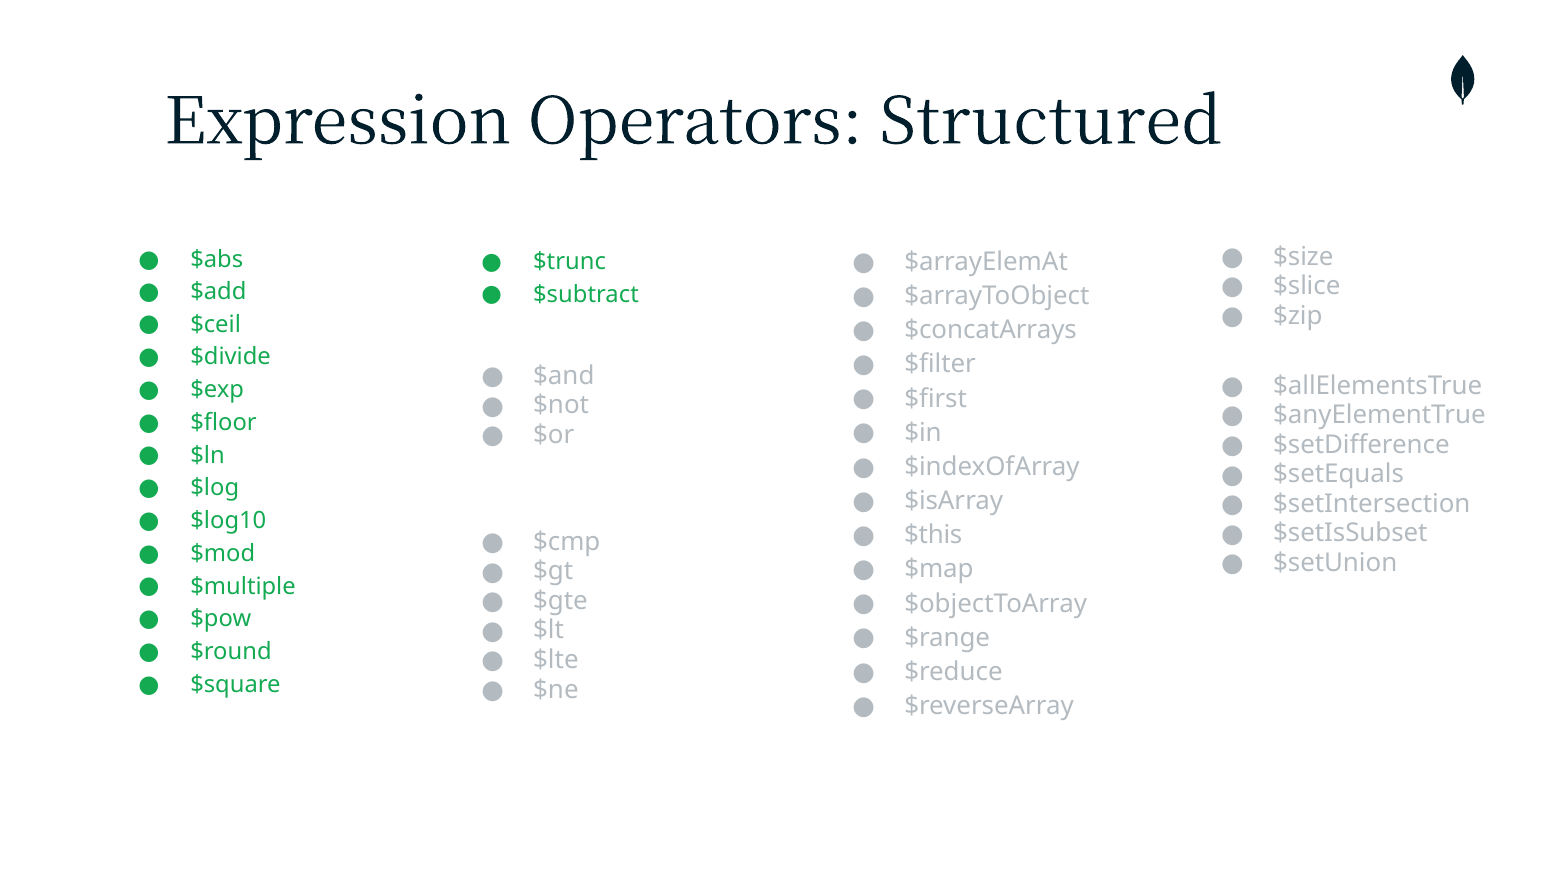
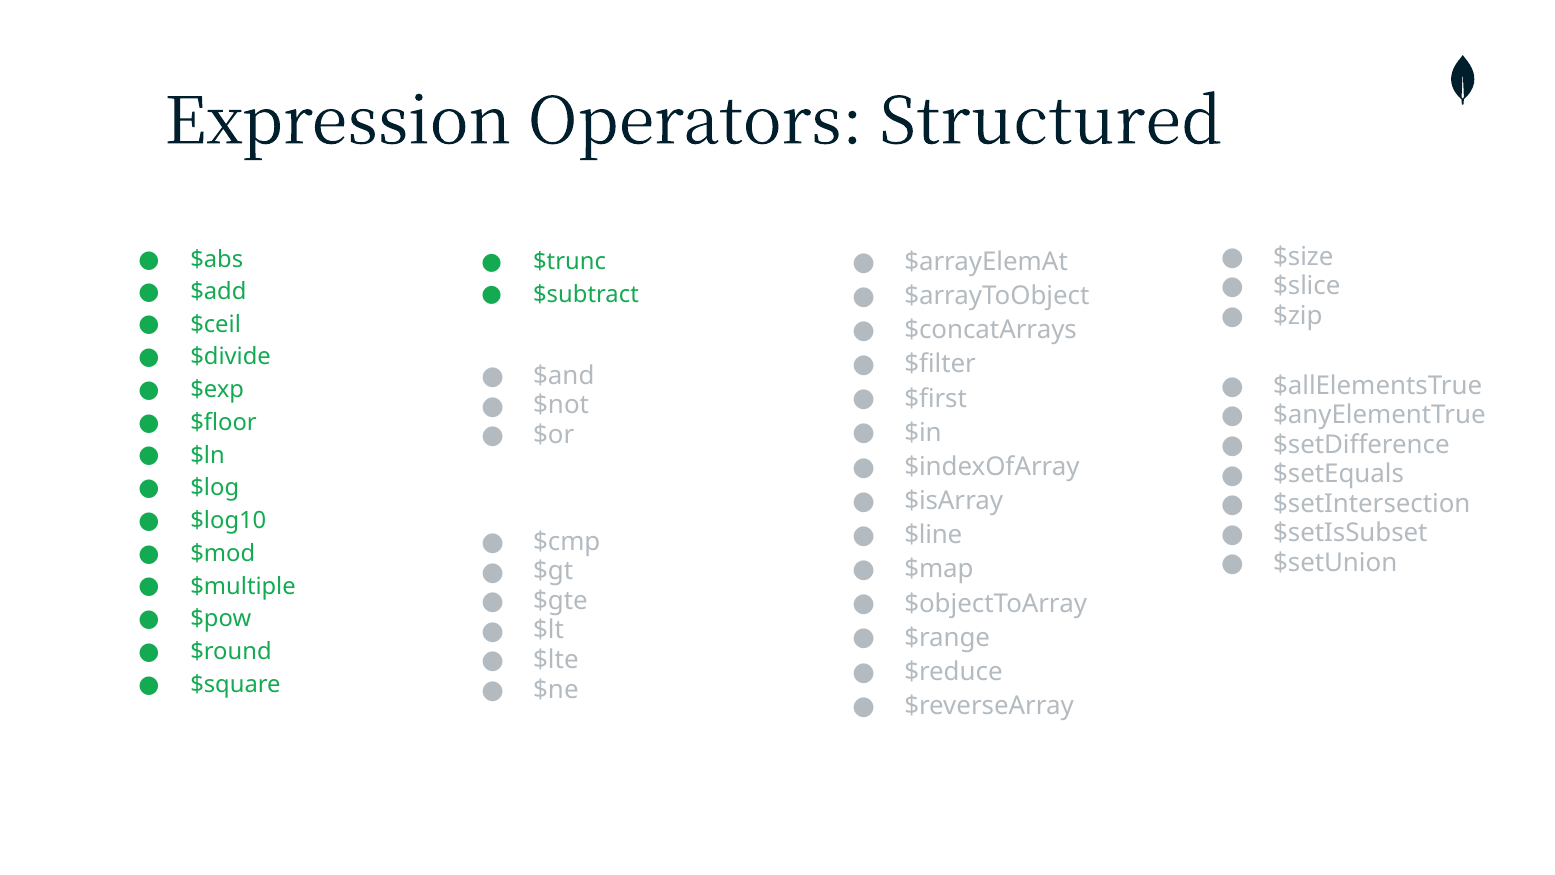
$this: $this -> $line (933, 535)
